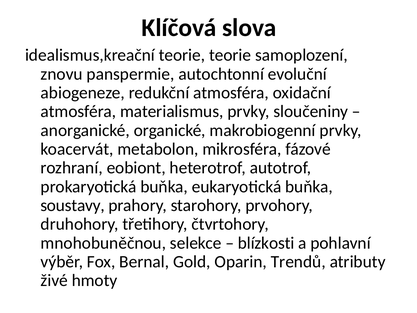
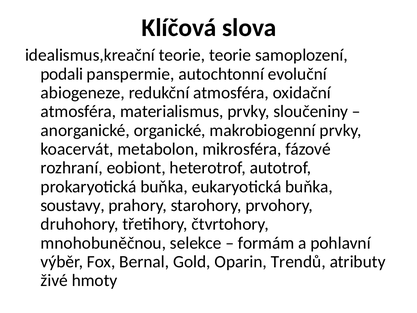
znovu: znovu -> podali (62, 74)
blízkosti: blízkosti -> formám (266, 243)
